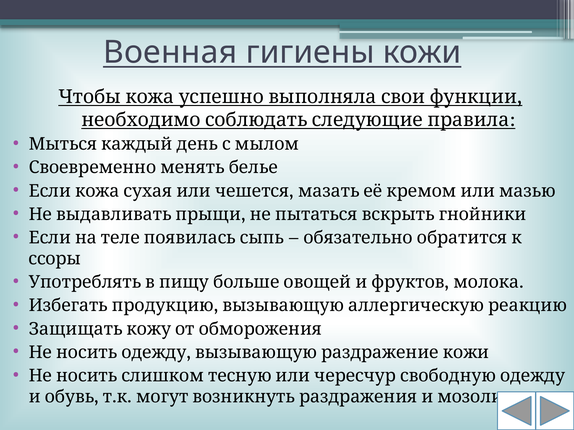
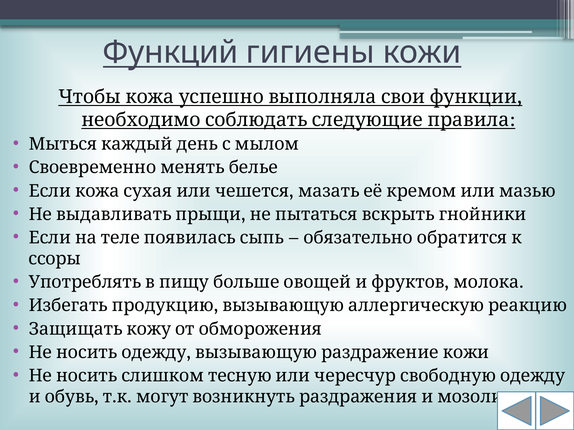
Военная: Военная -> Функций (170, 52)
